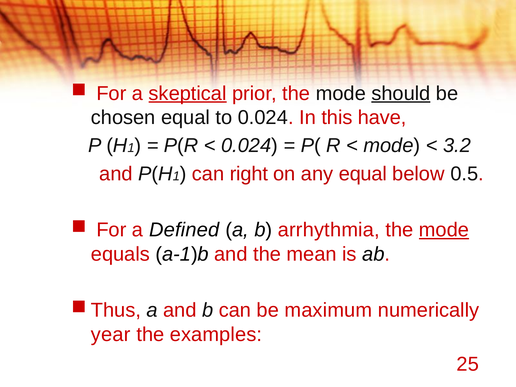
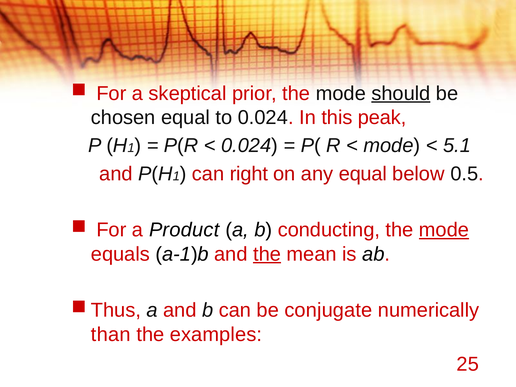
skeptical underline: present -> none (188, 93)
have: have -> peak (382, 118)
3.2: 3.2 -> 5.1 (457, 146)
Defined: Defined -> Product (184, 230)
arrhythmia: arrhythmia -> conducting (329, 230)
the underline: none -> present (267, 254)
maximum: maximum -> conjugate (328, 310)
year: year -> than (111, 334)
